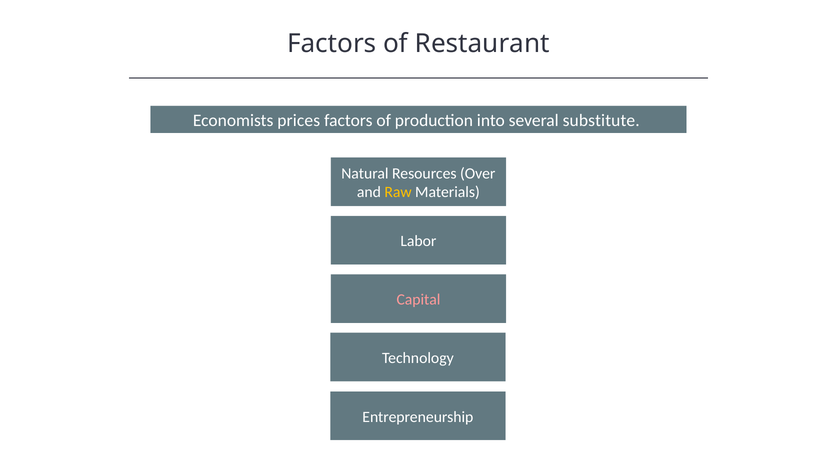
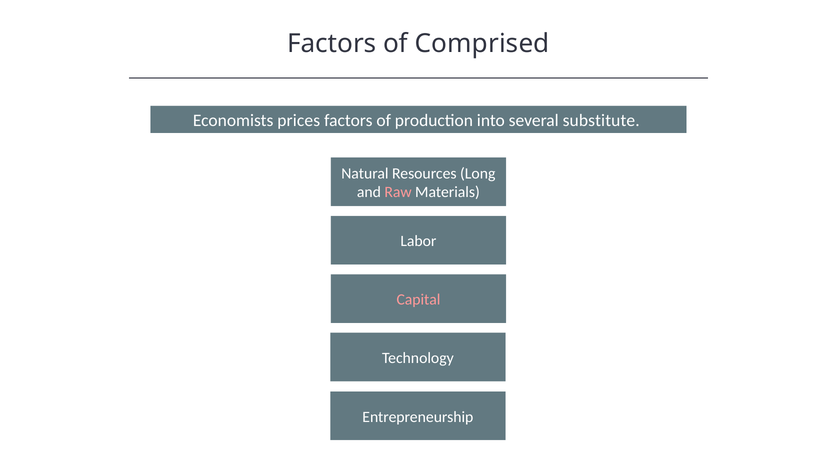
Restaurant: Restaurant -> Comprised (482, 44)
Over: Over -> Long (478, 173)
Raw colour: yellow -> pink (398, 192)
